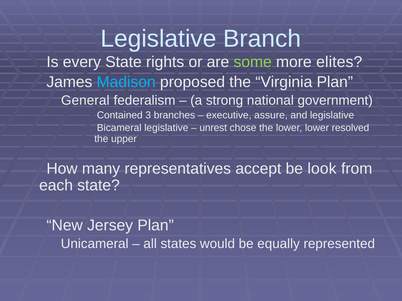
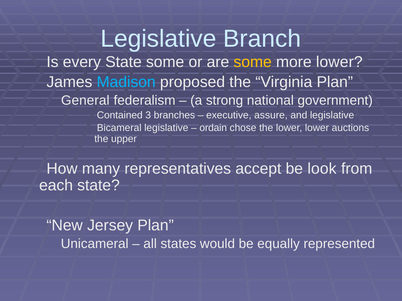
State rights: rights -> some (165, 62)
some colour: light green -> yellow (253, 62)
more elites: elites -> lower (339, 62)
unrest: unrest -> ordain (213, 128)
resolved: resolved -> auctions (350, 128)
